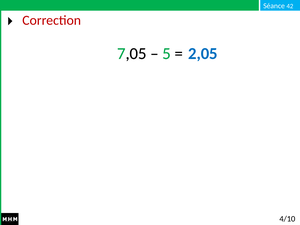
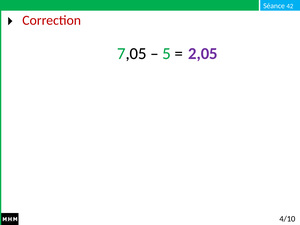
2,05 colour: blue -> purple (203, 54)
